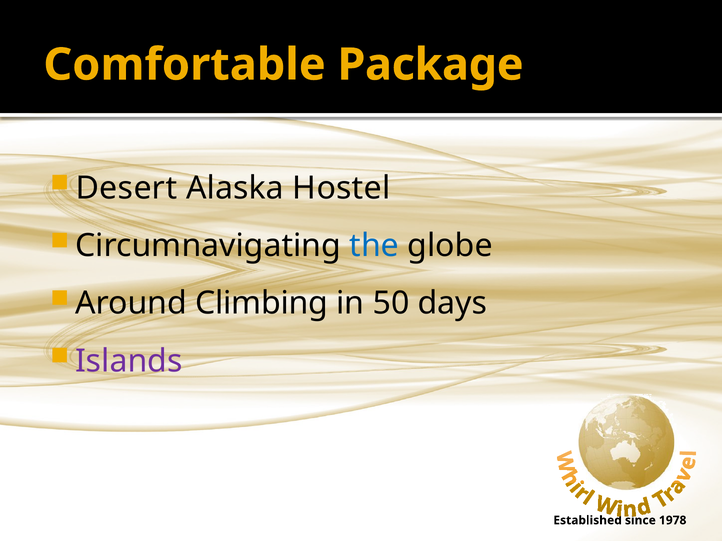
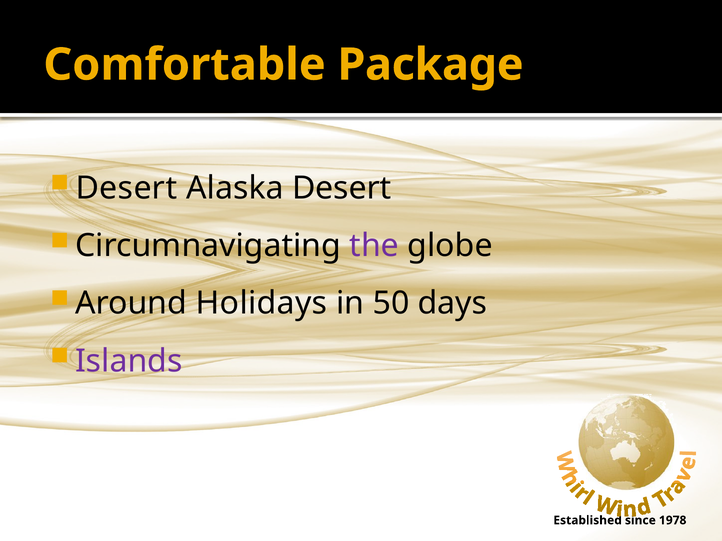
Alaska Hostel: Hostel -> Desert (342, 188)
the colour: blue -> purple (374, 246)
Climbing: Climbing -> Holidays (261, 304)
